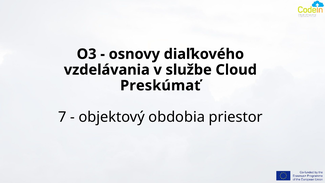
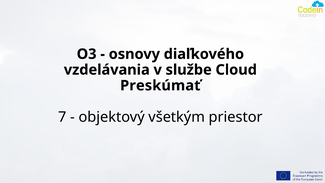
obdobia: obdobia -> všetkým (177, 117)
